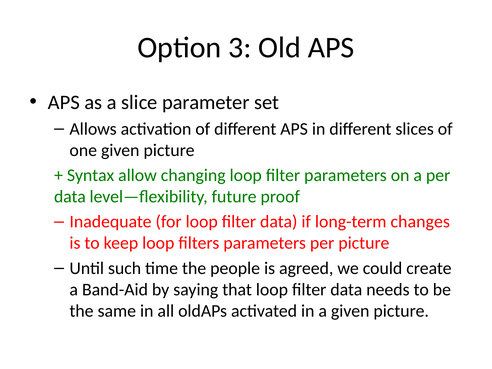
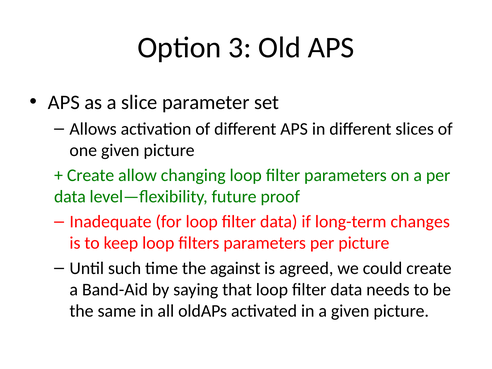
Syntax: Syntax -> Create (91, 175)
people: people -> against (235, 268)
